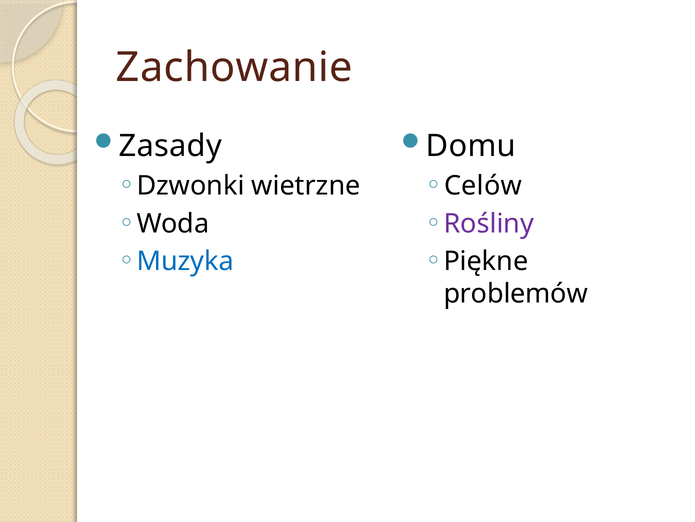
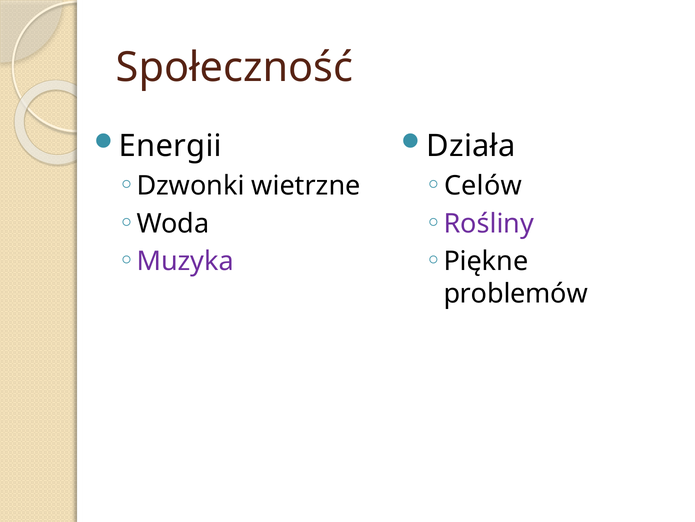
Zachowanie: Zachowanie -> Społeczność (235, 67)
Zasady: Zasady -> Energii (170, 146)
Domu: Domu -> Działa (471, 146)
Muzyka colour: blue -> purple (185, 261)
